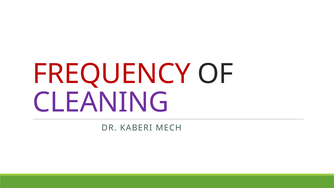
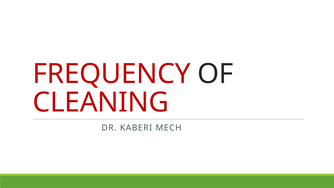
CLEANING colour: purple -> red (101, 102)
